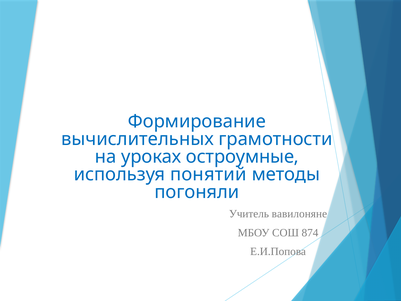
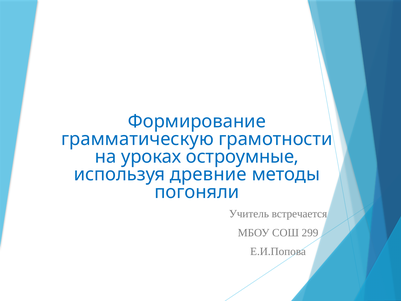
вычислительных: вычислительных -> грамматическую (137, 139)
понятий: понятий -> древние (208, 174)
вавилоняне: вавилоняне -> встречается (299, 214)
874: 874 -> 299 (310, 232)
